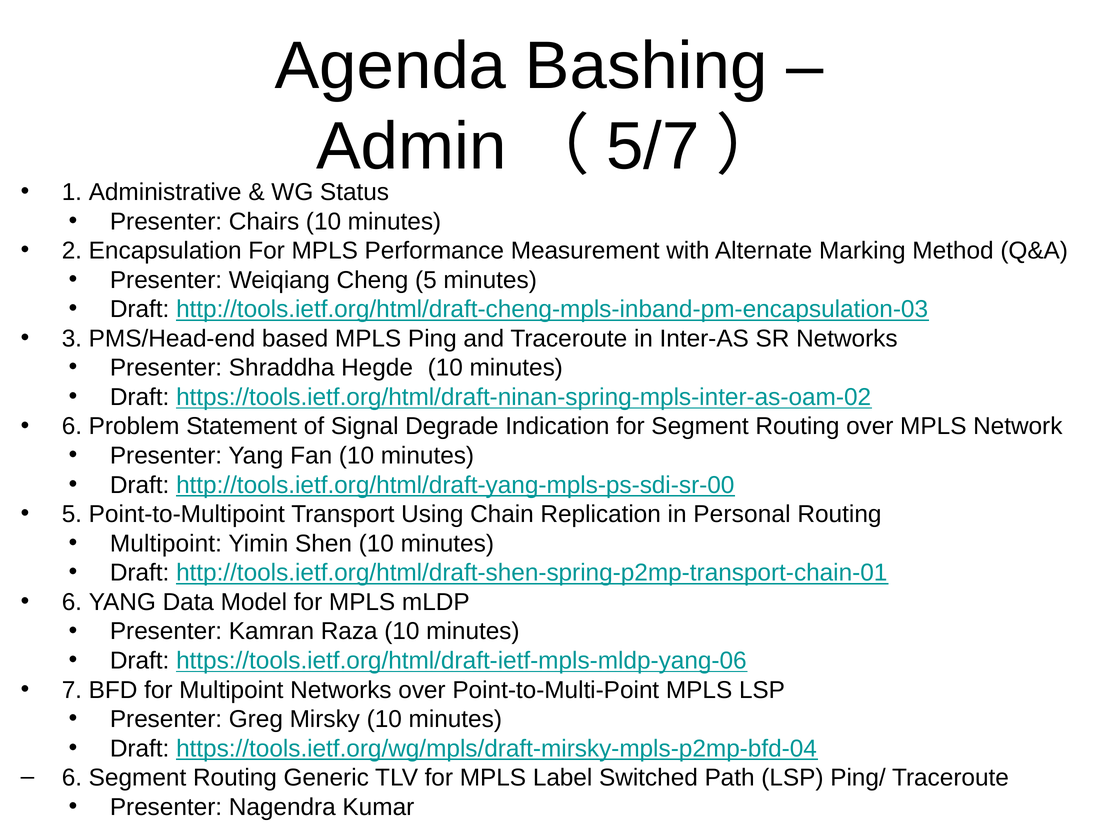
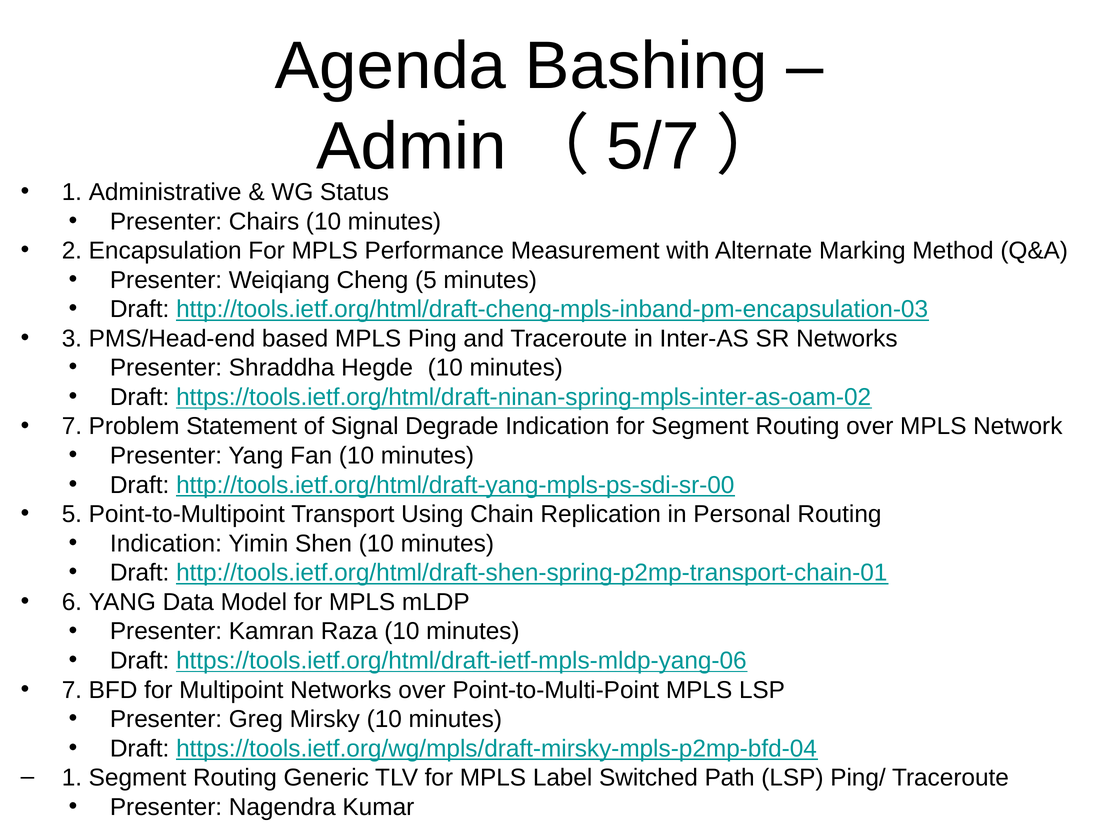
6: 6 -> 7 (72, 427)
Multipoint: Multipoint -> Indication (166, 544)
6: 6 -> 1 (72, 778)
